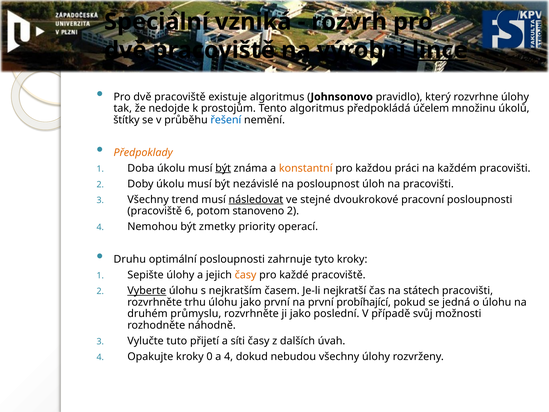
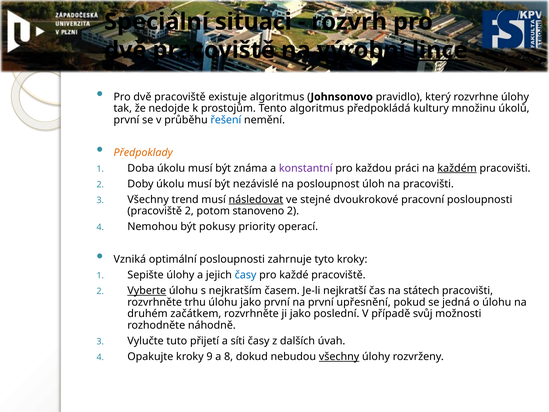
vzniká: vzniká -> situaci (253, 22)
účelem: účelem -> kultury (431, 108)
štítky: štítky -> první (126, 120)
být underline: present -> none (223, 168)
konstantní colour: orange -> purple (306, 168)
každém underline: none -> present (457, 168)
6: 6 -> 2 (189, 211)
zmetky: zmetky -> pokusy (217, 227)
Druhu: Druhu -> Vzniká (130, 259)
časy colour: orange -> blue (246, 275)
probíhající: probíhající -> upřesnění (364, 302)
průmyslu: průmyslu -> začátkem (196, 314)
0: 0 -> 9 (210, 356)
a 4: 4 -> 8 (229, 356)
všechny underline: none -> present (339, 356)
